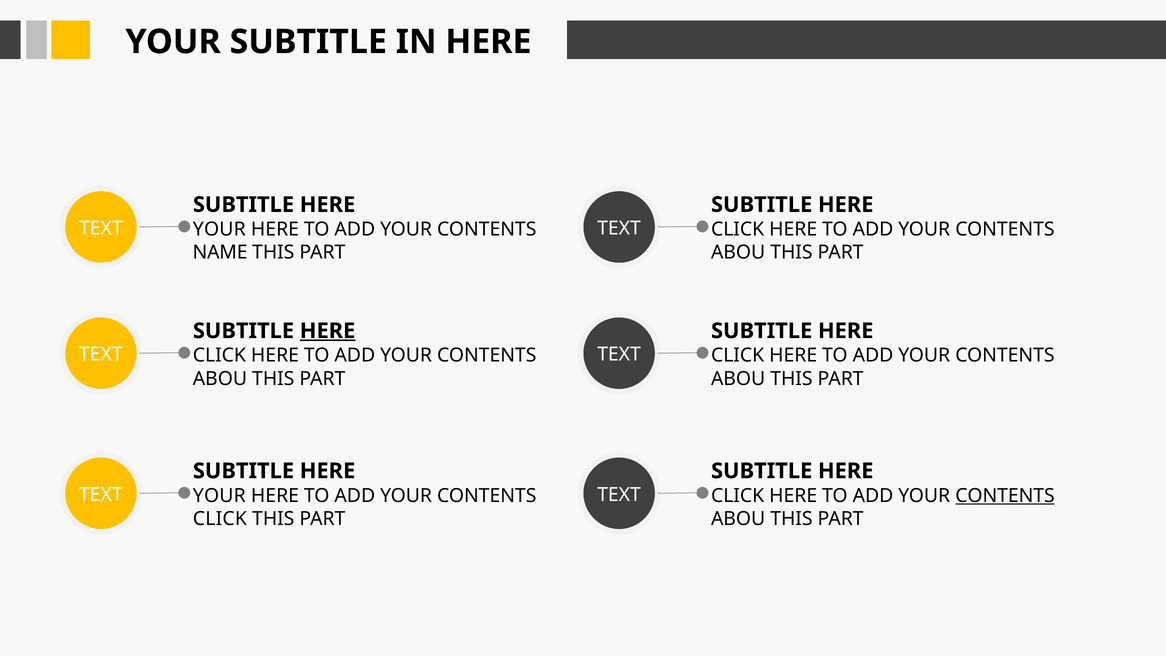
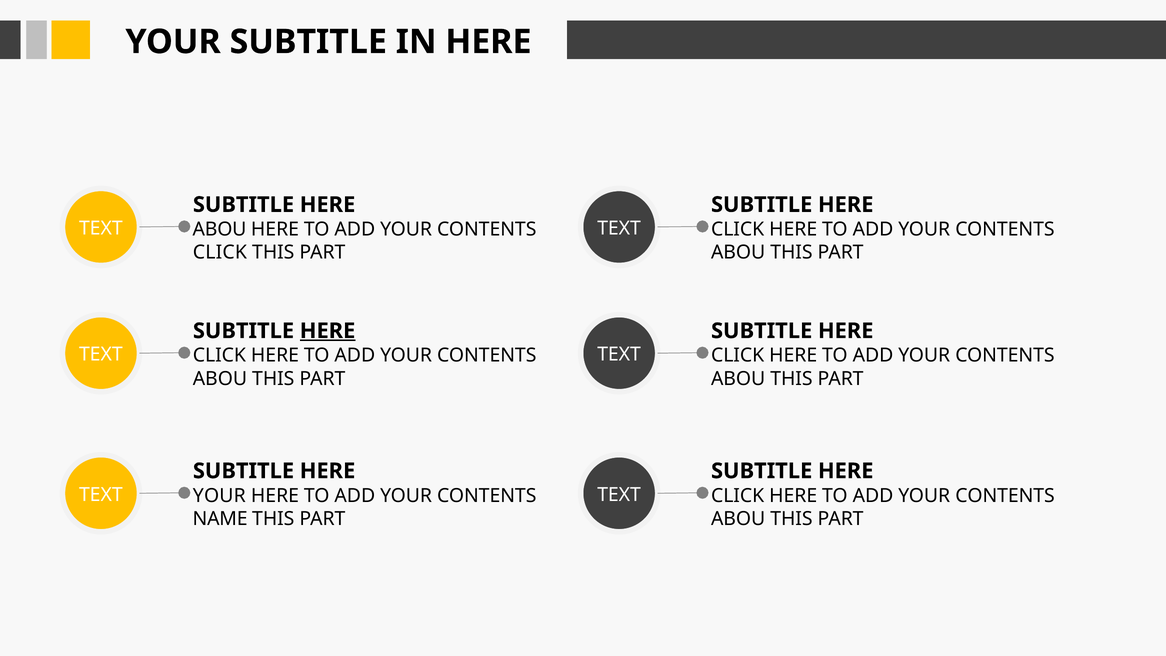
YOUR: YOUR -> ABOU (220, 229)
NAME: NAME -> CLICK (220, 253)
CONTENTS underline: present -> none (1005, 495)
CLICK: CLICK -> NAME (220, 519)
